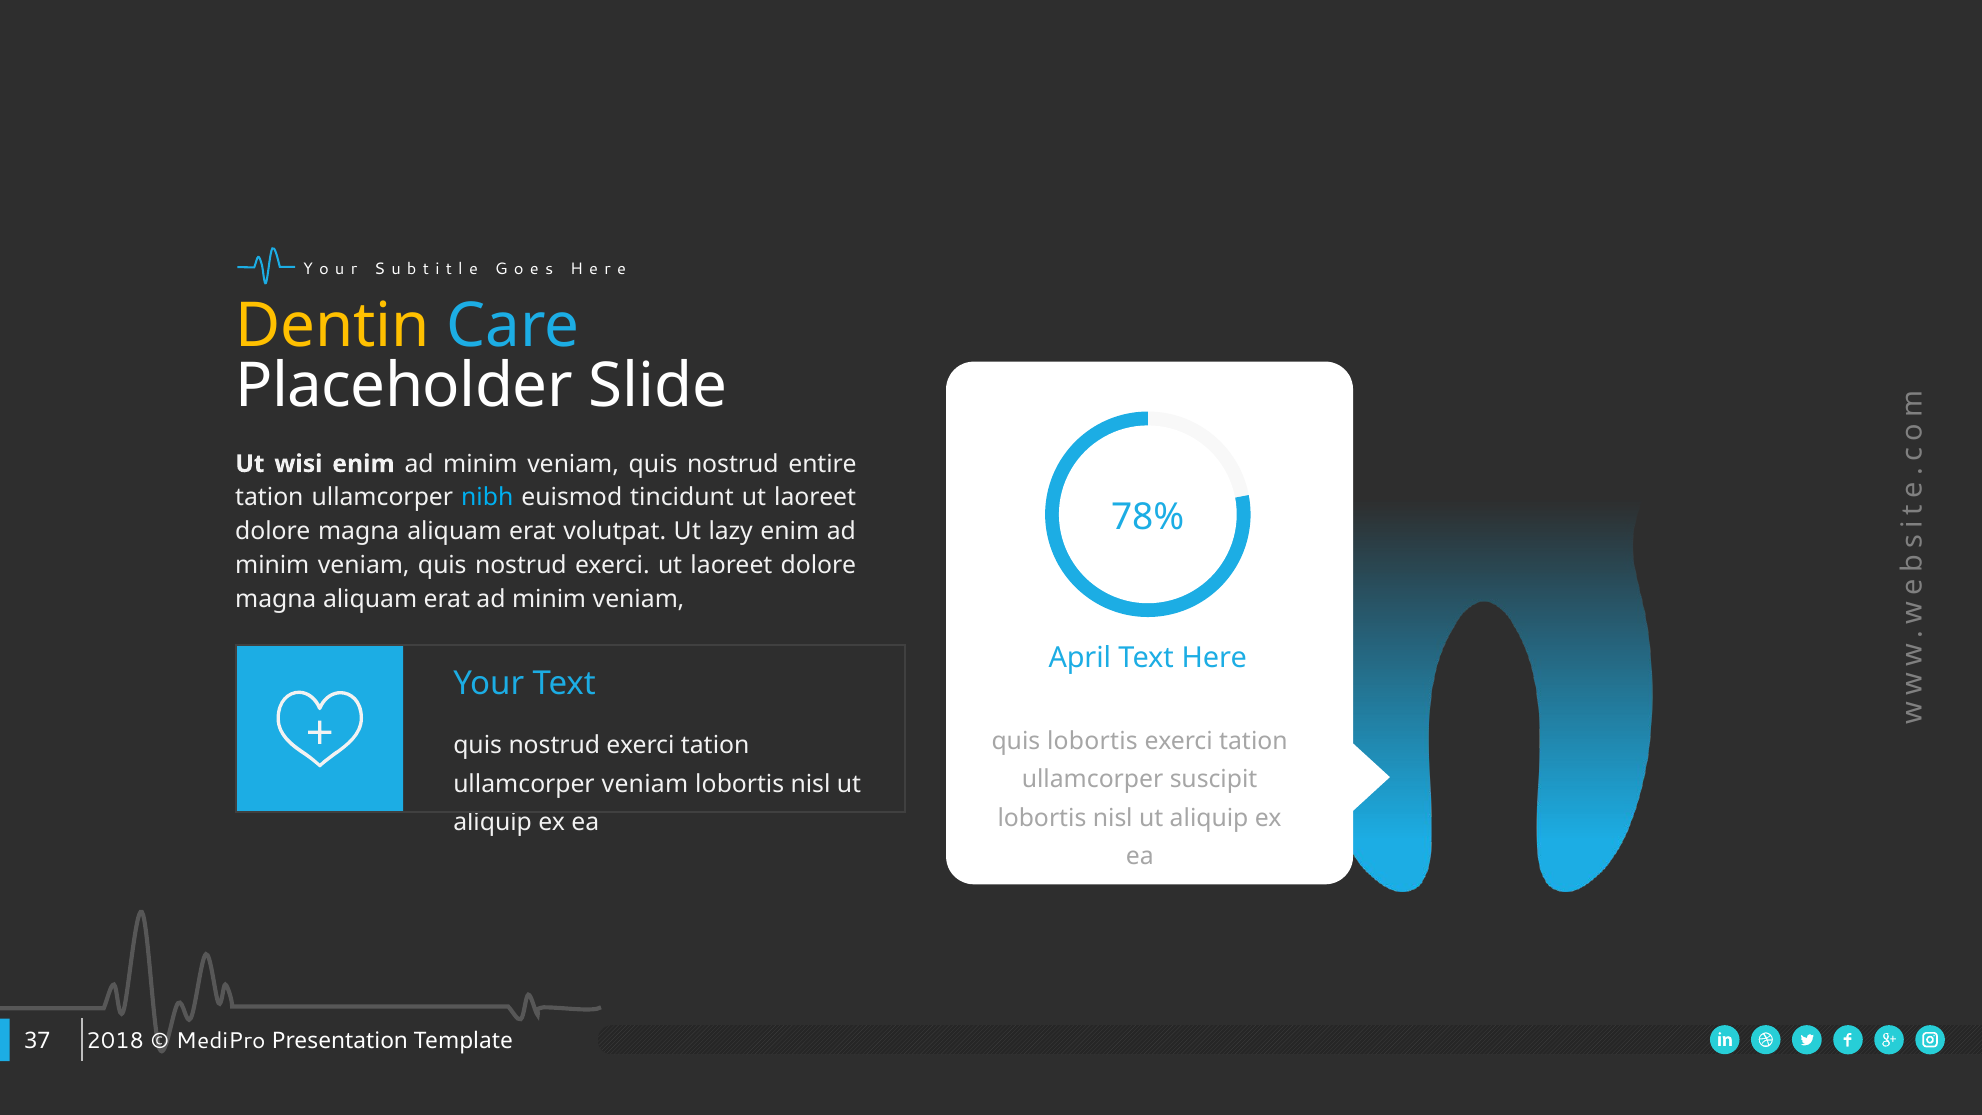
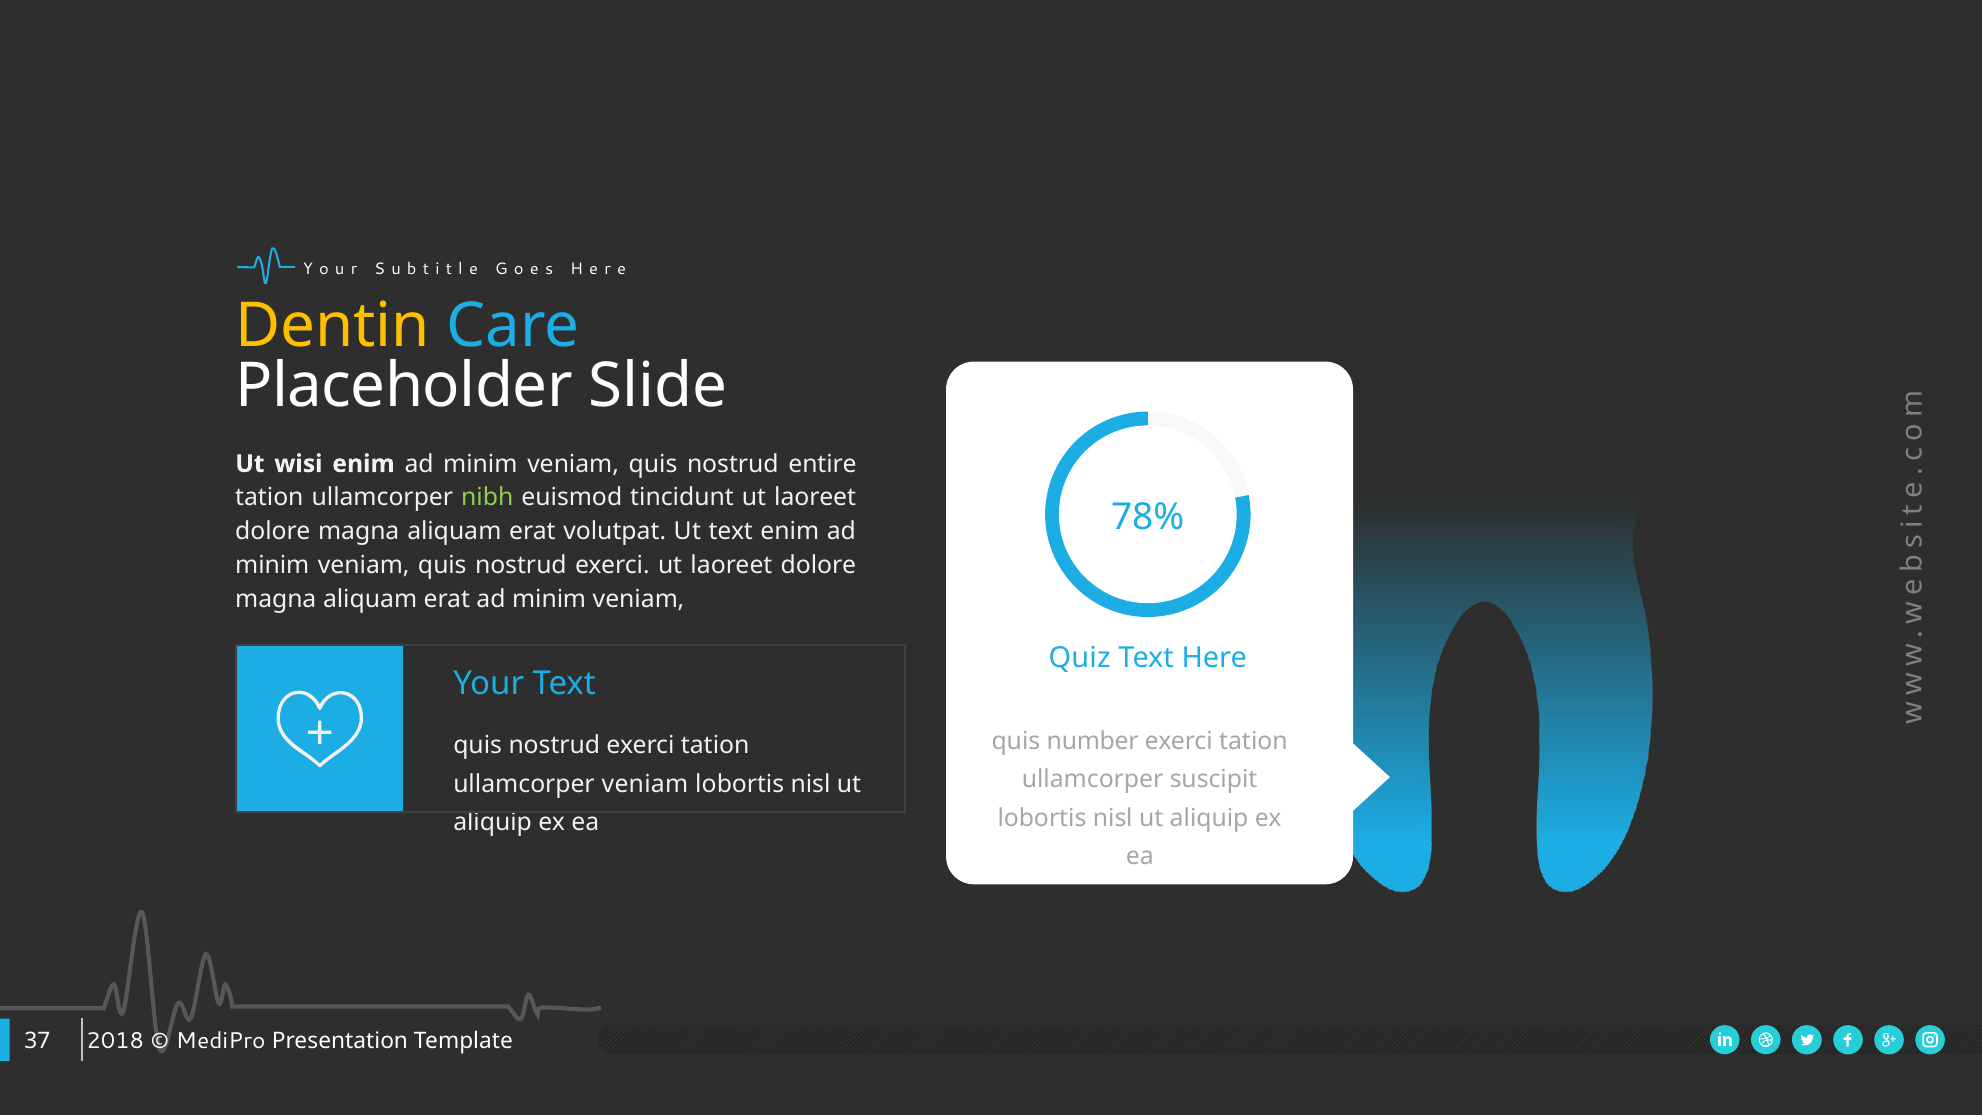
nibh colour: light blue -> light green (487, 498)
Ut lazy: lazy -> text (731, 532)
April: April -> Quiz (1080, 658)
quis lobortis: lobortis -> number (1093, 741)
